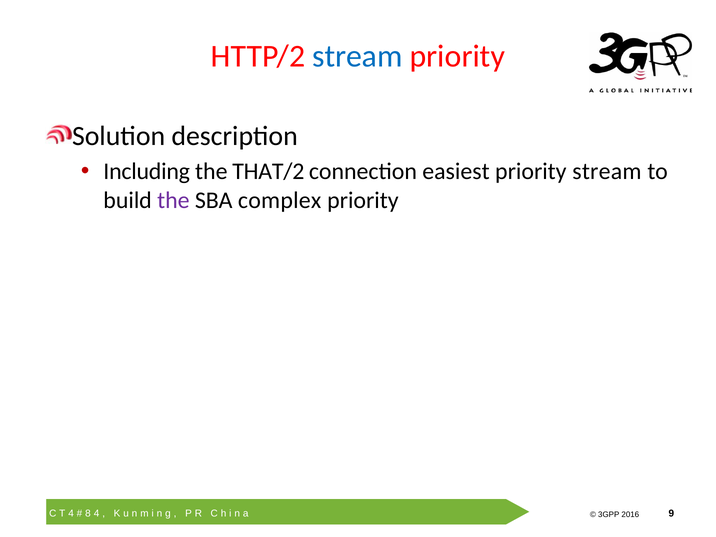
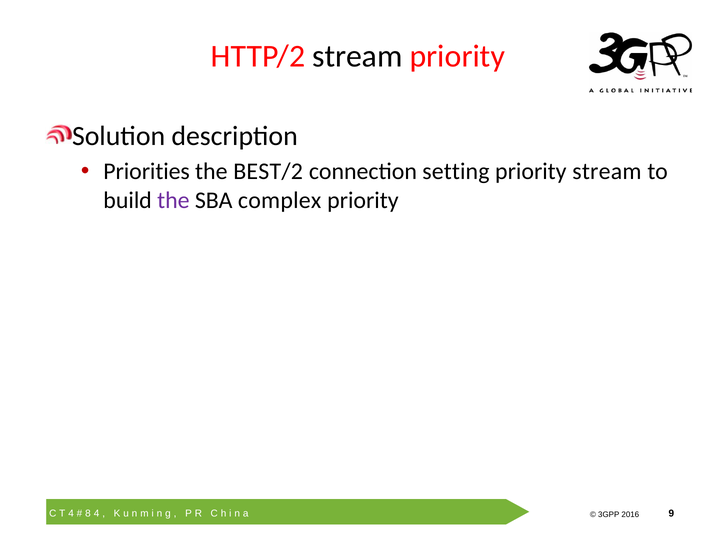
stream colour: blue -> black (357, 56)
Including: Including -> Priorities (147, 172)
THAT/2: THAT/2 -> BEST/2 (268, 172)
easiest: easiest -> setting (456, 172)
